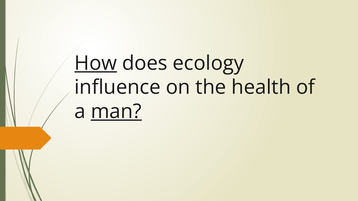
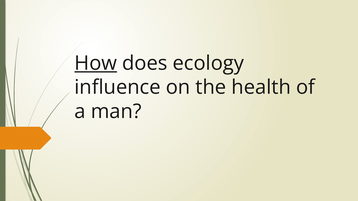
man underline: present -> none (116, 112)
